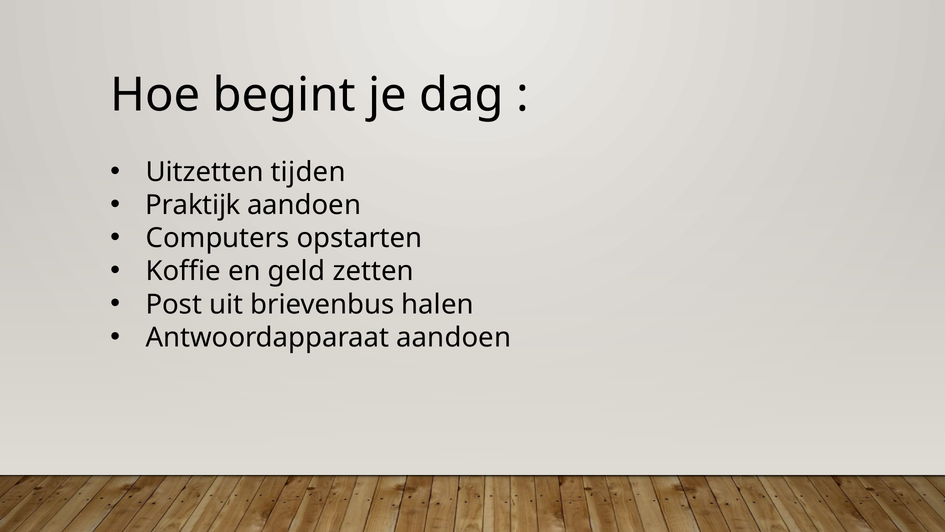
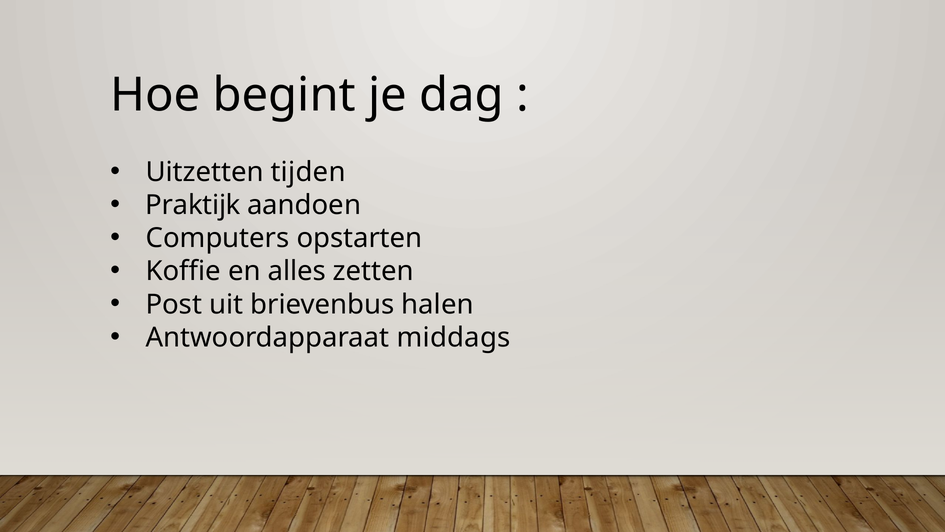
geld: geld -> alles (297, 271)
Antwoordapparaat aandoen: aandoen -> middags (454, 337)
